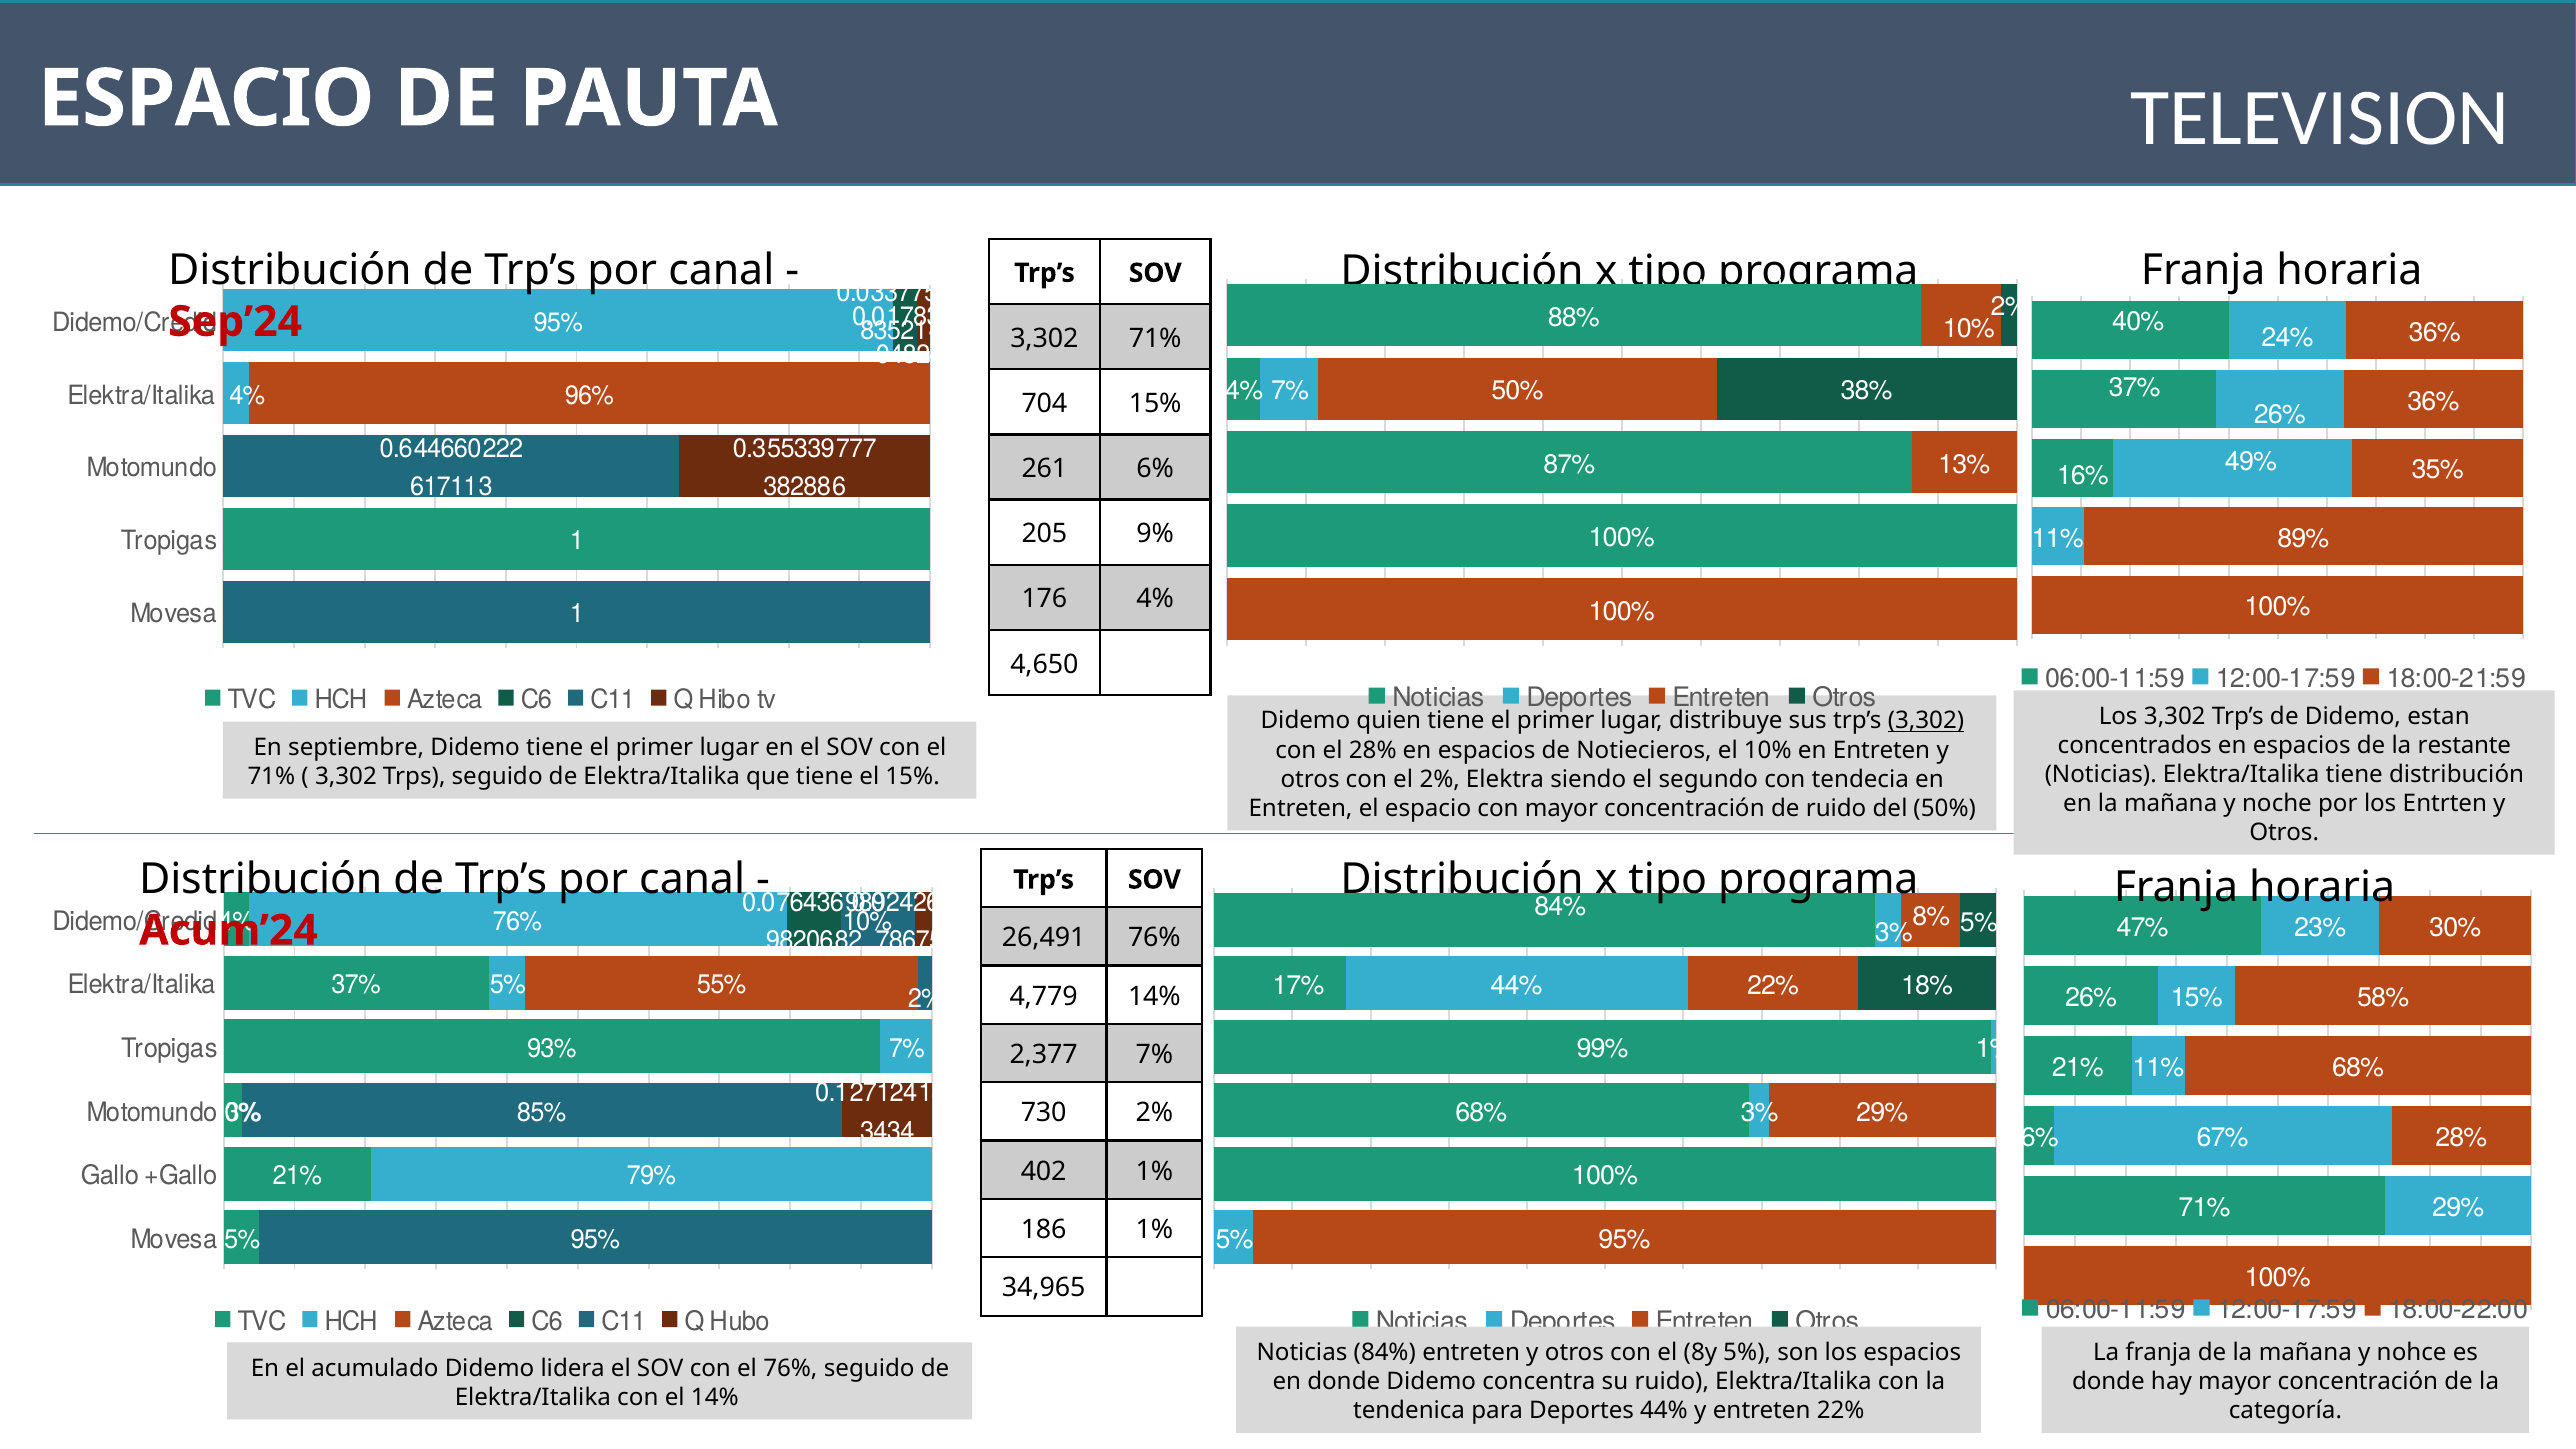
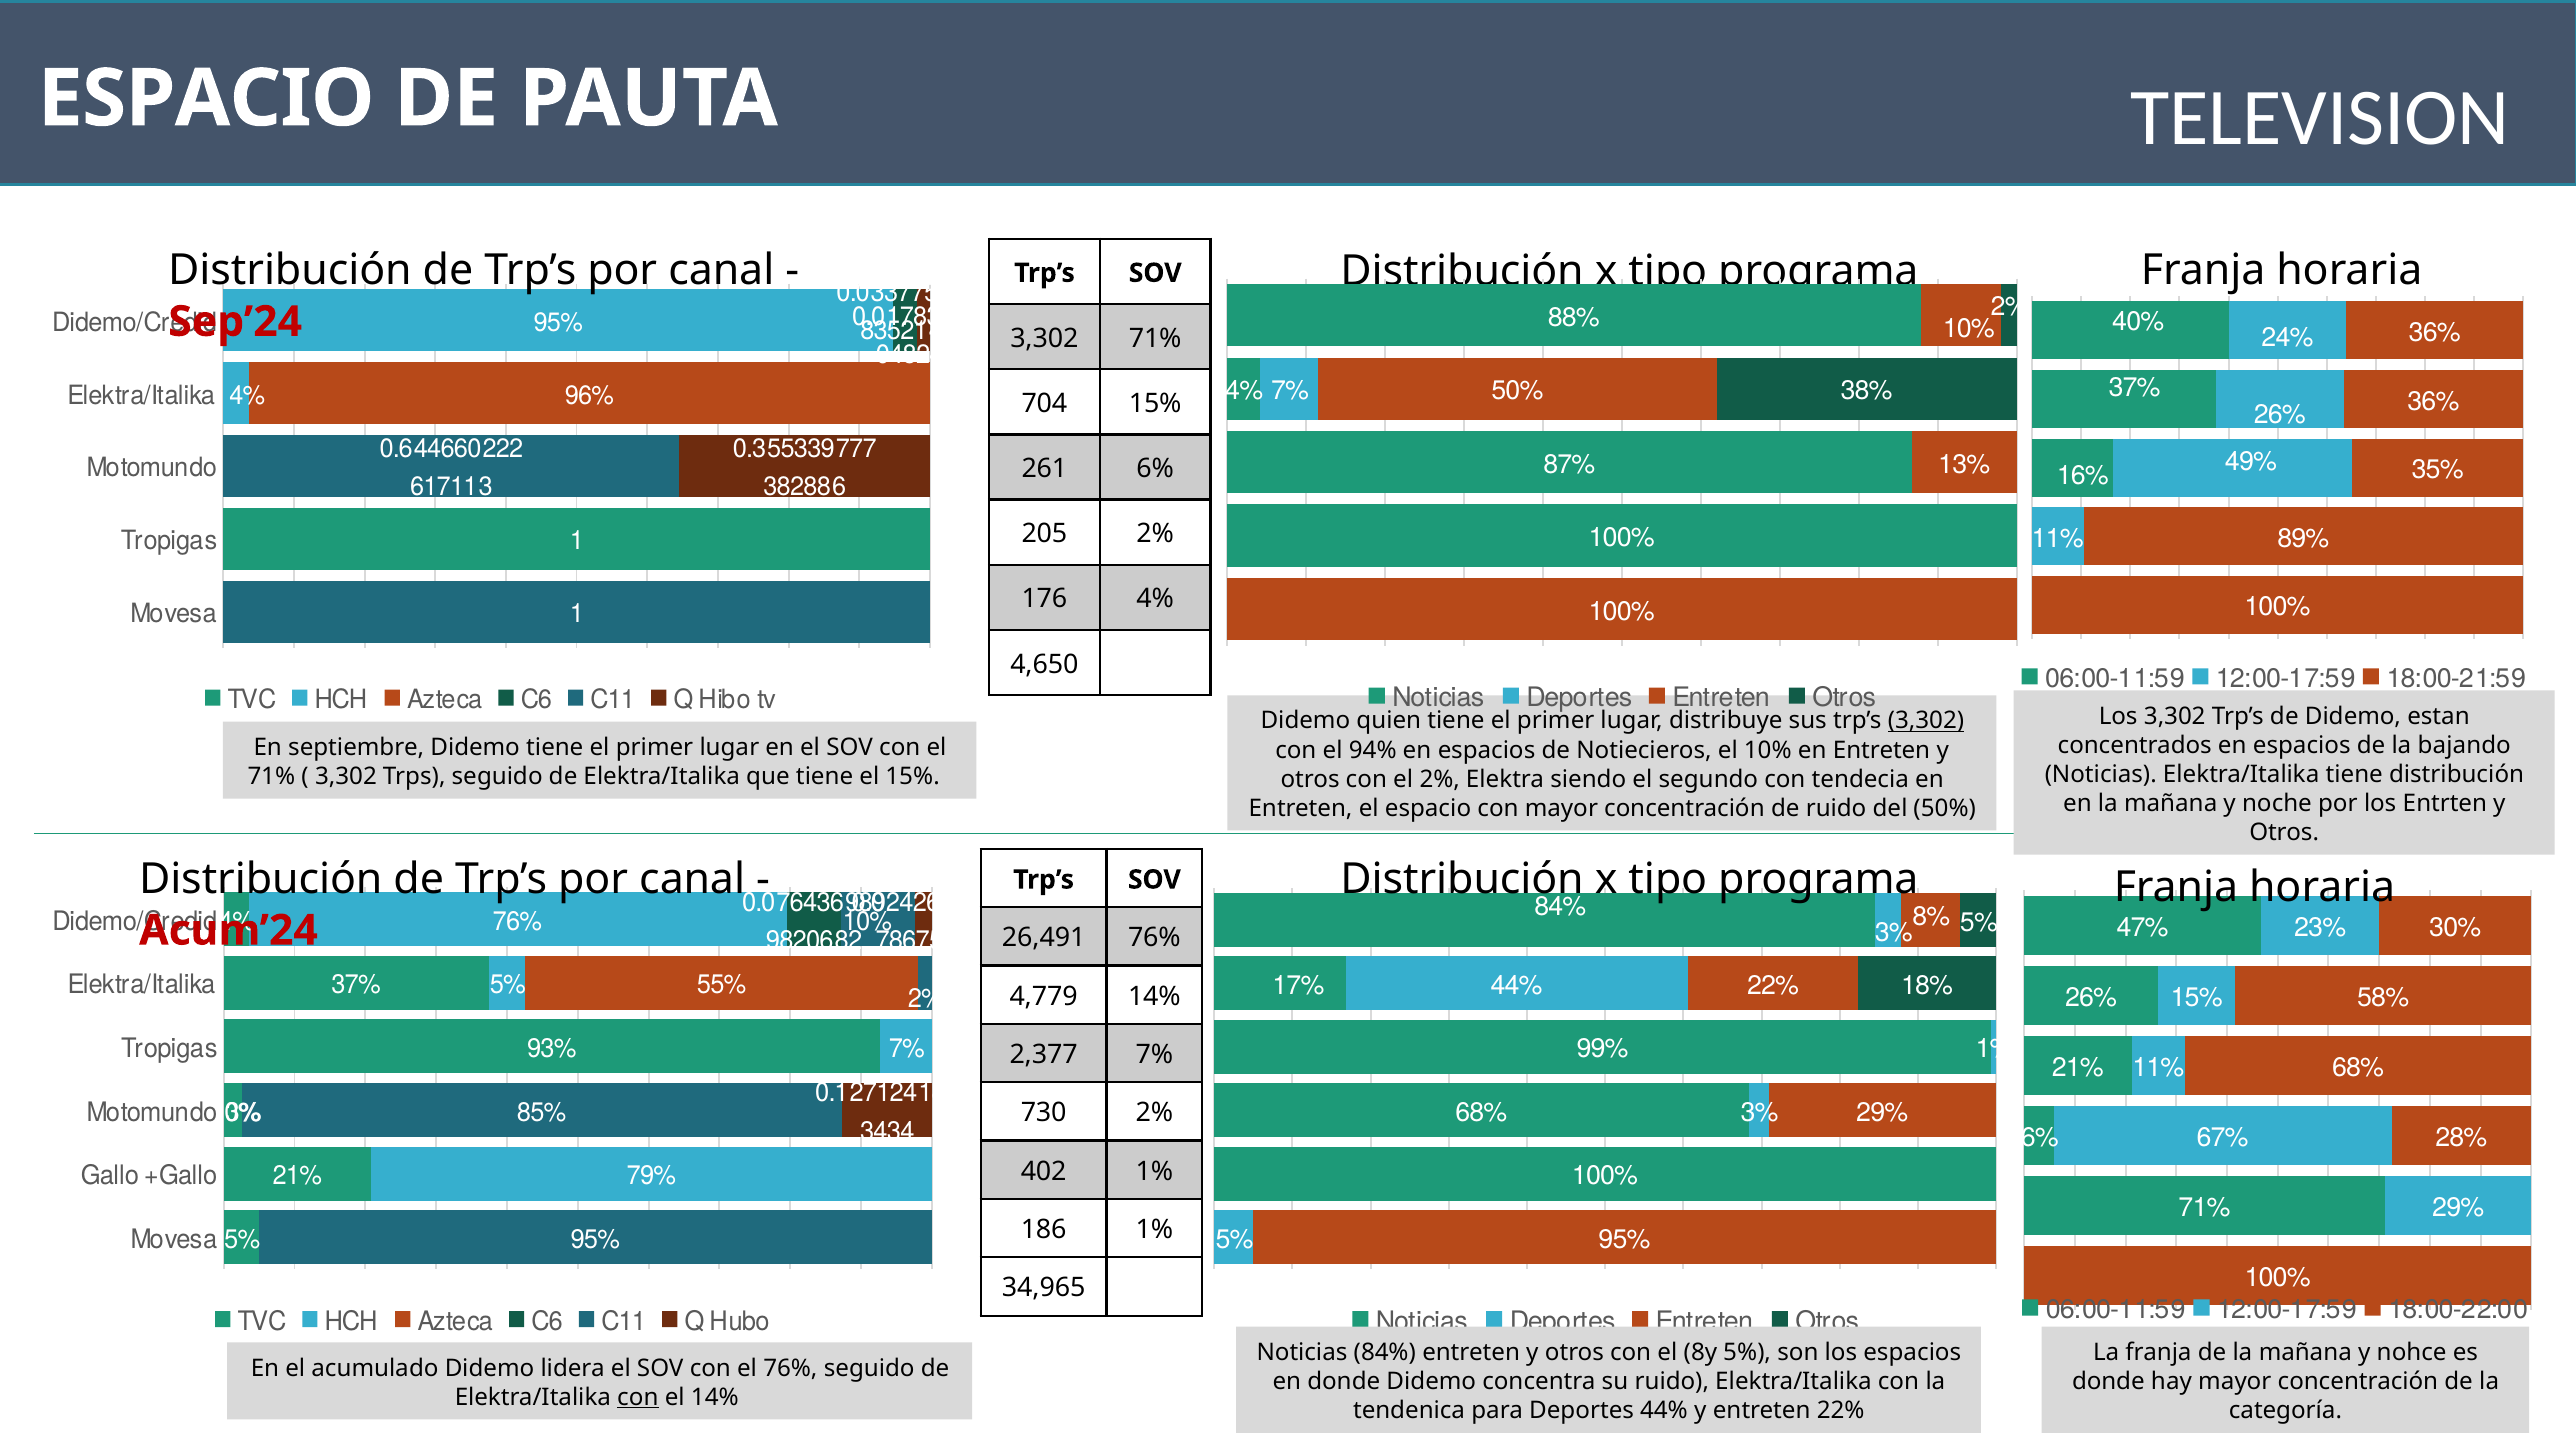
205 9%: 9% -> 2% (1155, 534)
restante: restante -> bajando (2464, 745)
el 28%: 28% -> 94% (1373, 750)
con underline: none -> present (638, 1397)
